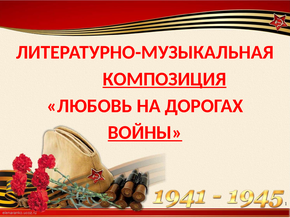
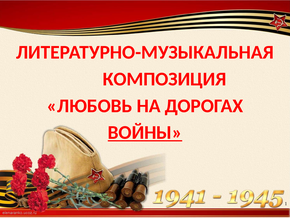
КОМПОЗИЦИЯ underline: present -> none (165, 79)
